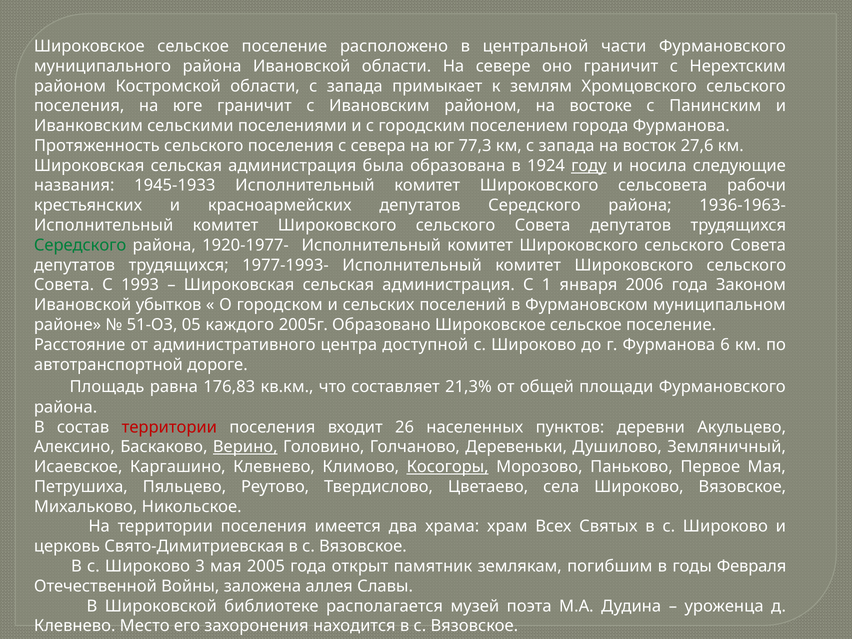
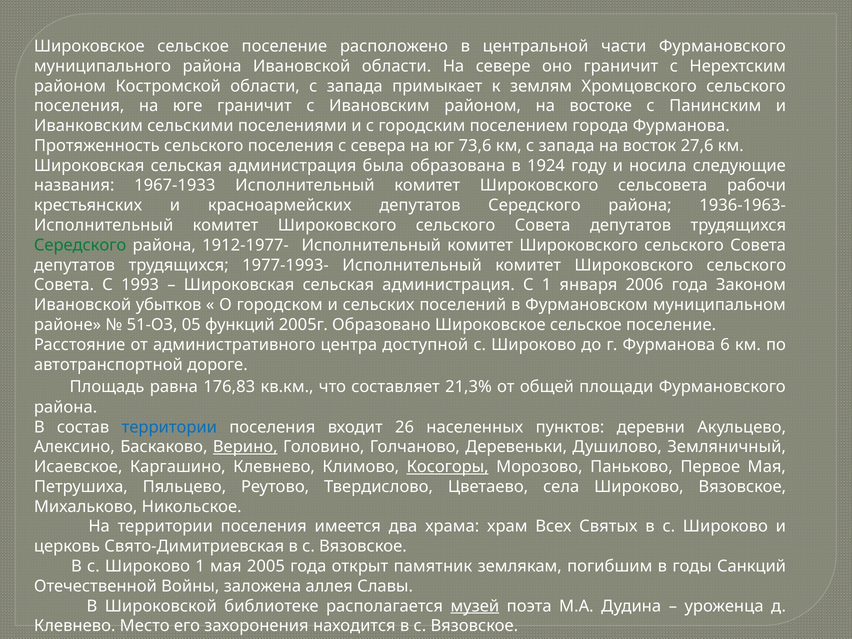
77,3: 77,3 -> 73,6 (475, 146)
году underline: present -> none (589, 166)
1945-1933: 1945-1933 -> 1967-1933 (175, 186)
1920-1977-: 1920-1977- -> 1912-1977- (246, 245)
каждого: каждого -> функций (240, 325)
территории colour: red -> blue (169, 427)
Широково 3: 3 -> 1 (200, 566)
Февраля: Февраля -> Санкций (752, 566)
музей underline: none -> present (475, 606)
